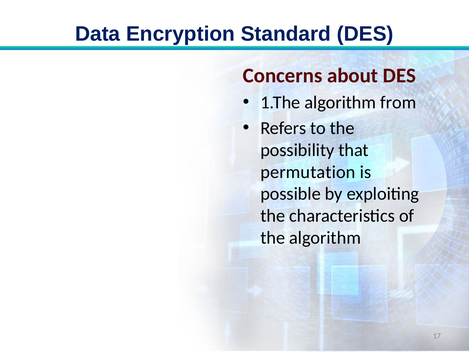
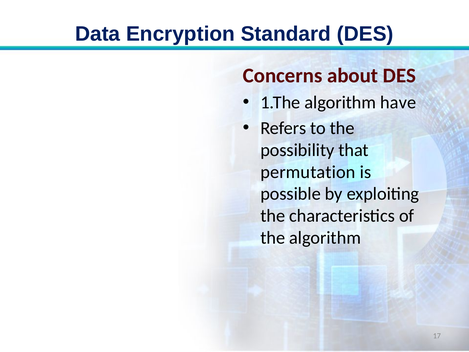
from: from -> have (398, 103)
